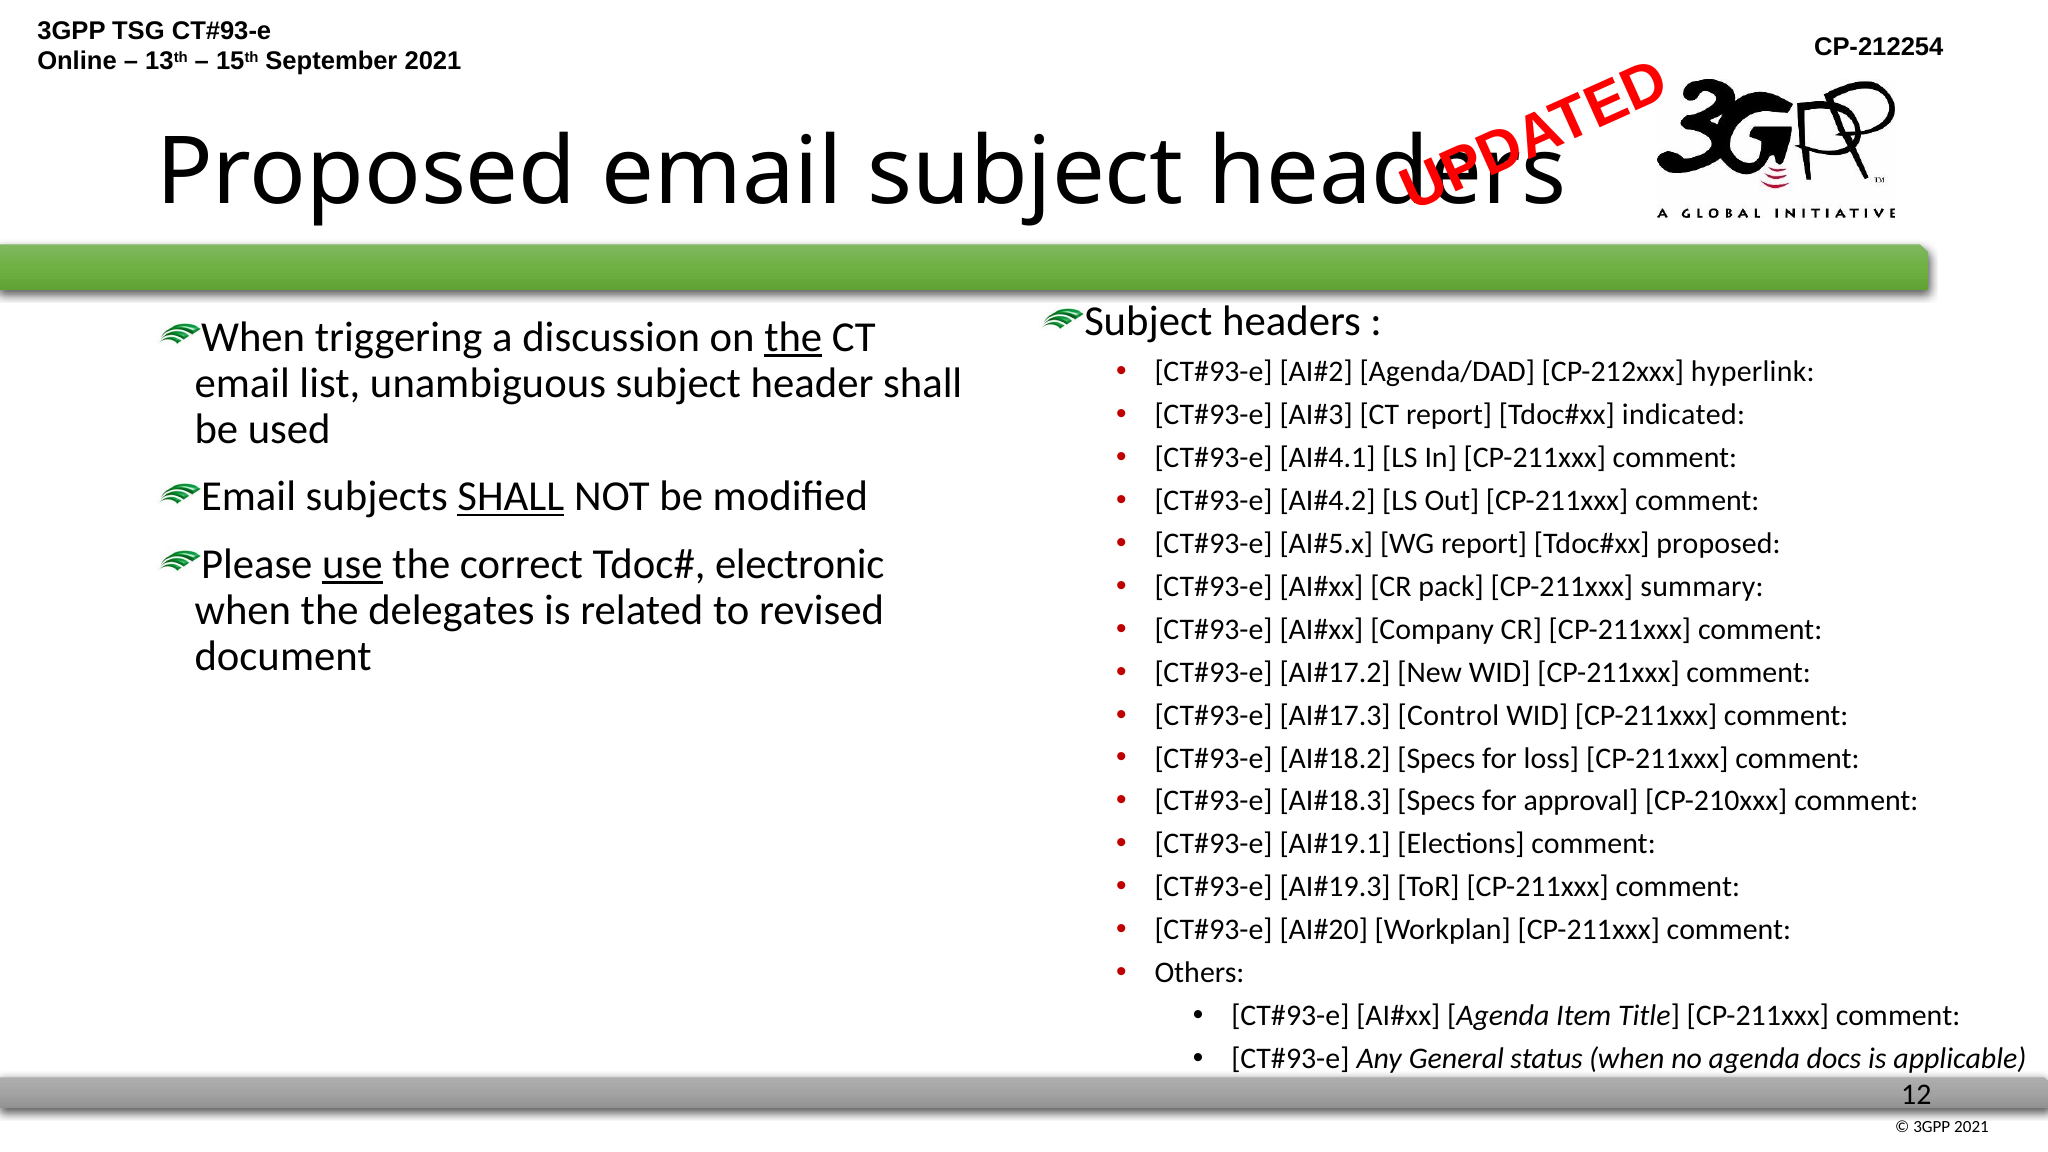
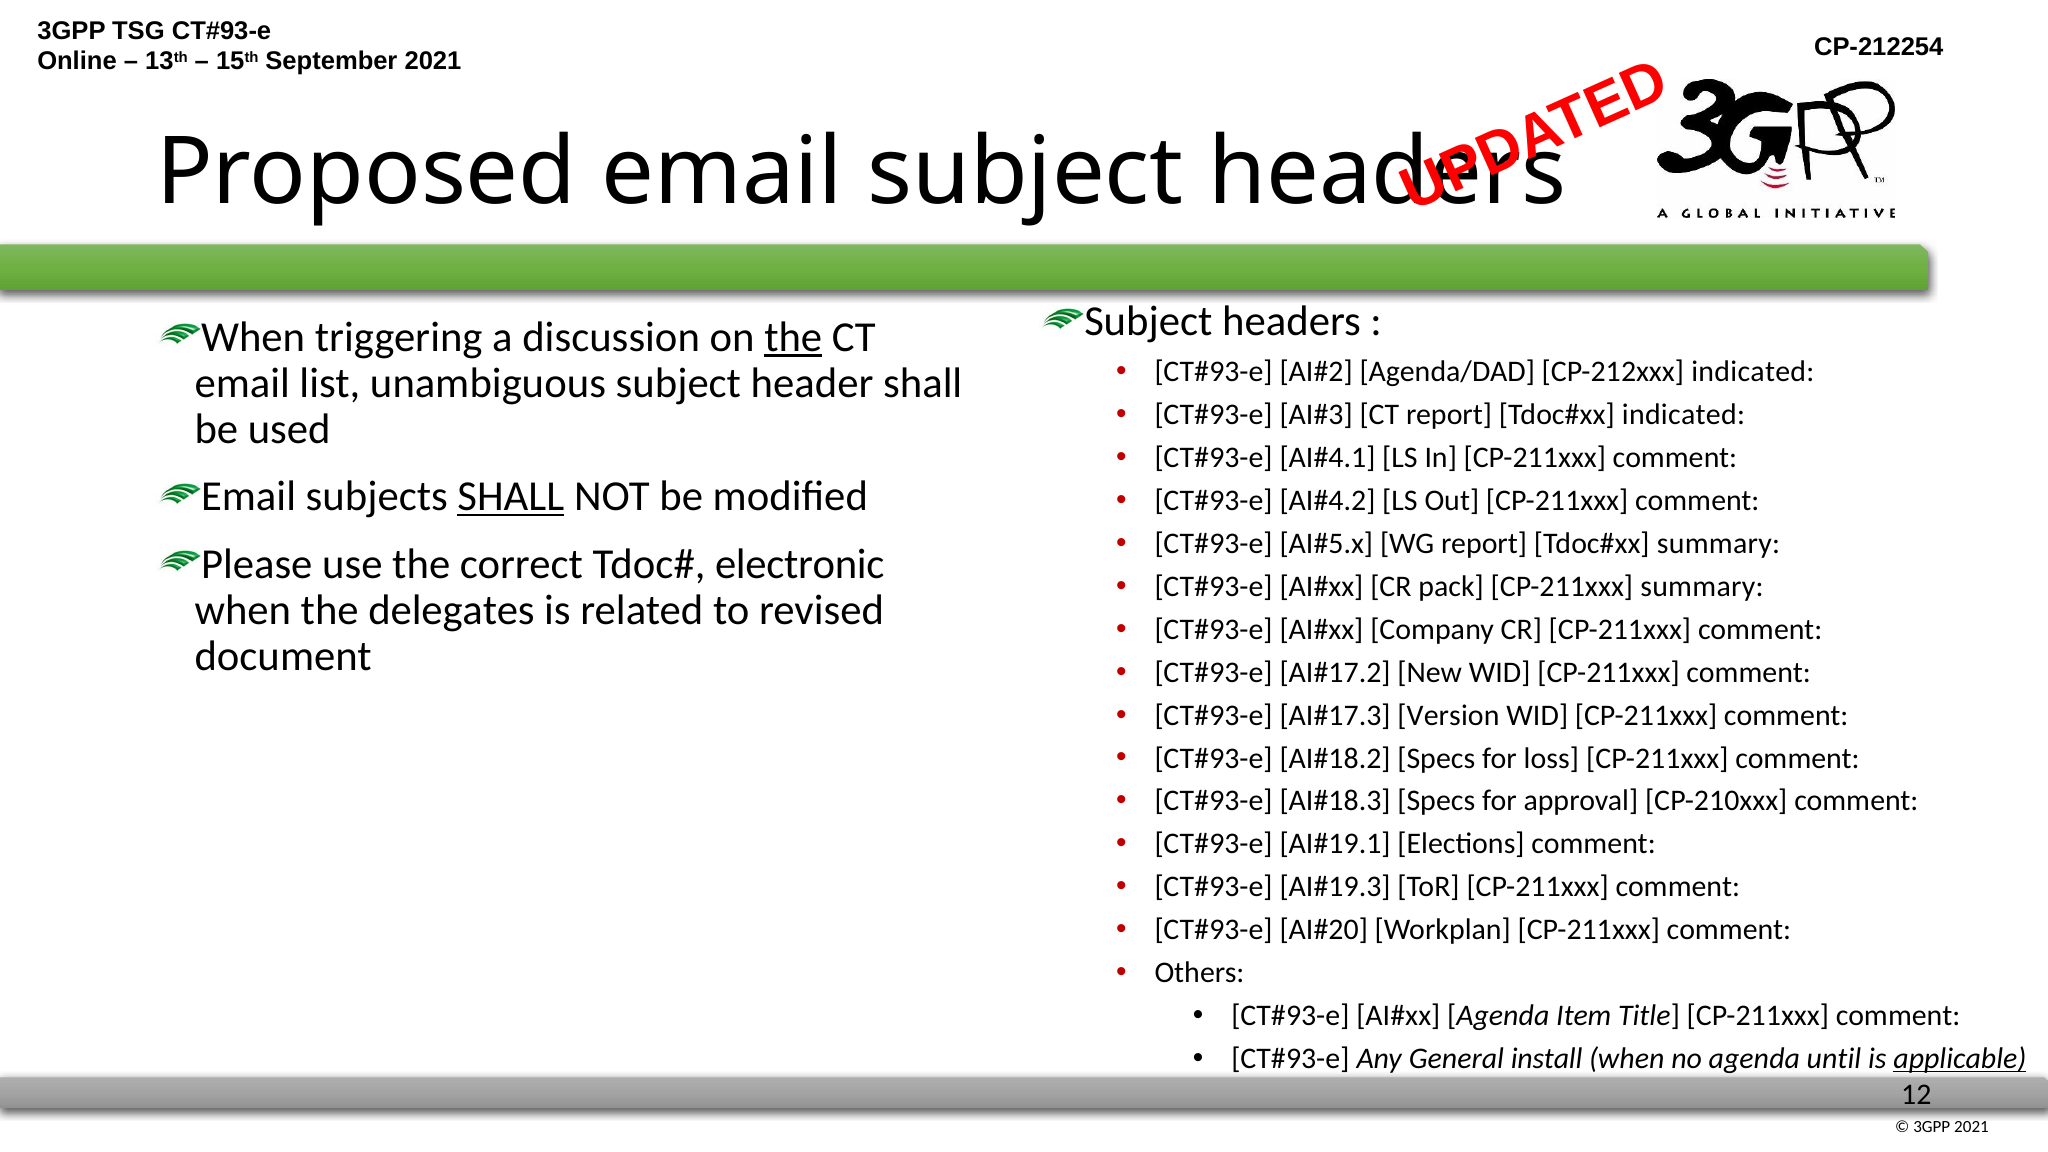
CP-212xxx hyperlink: hyperlink -> indicated (1753, 372)
proposed: proposed -> summary (1718, 544)
use underline: present -> none (352, 564)
Control: Control -> Version (1448, 715)
status: status -> install (1547, 1059)
docs: docs -> until (1834, 1059)
applicable underline: none -> present (1960, 1059)
